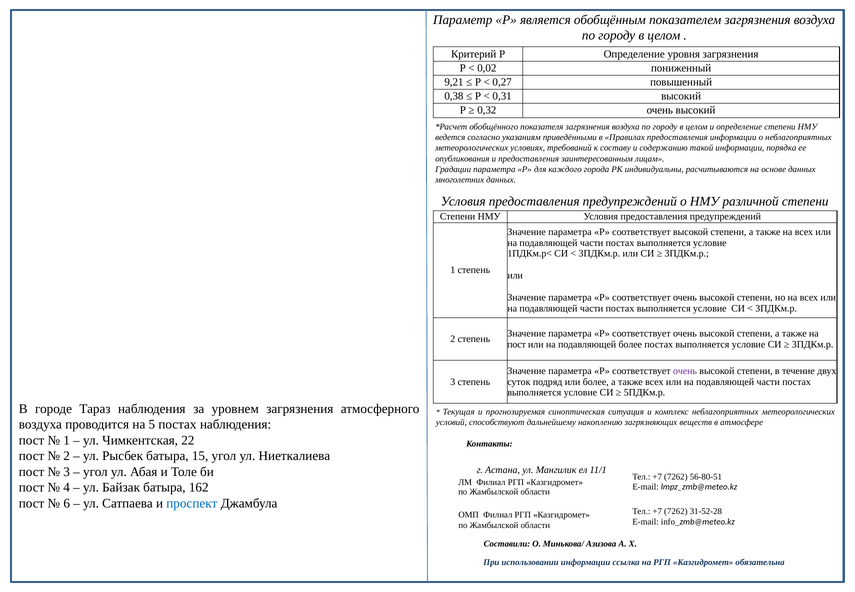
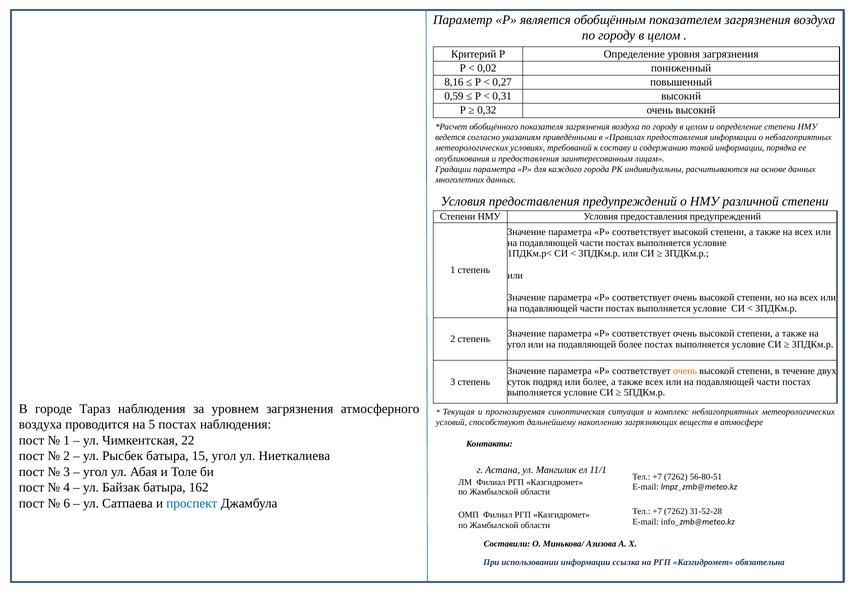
9,21: 9,21 -> 8,16 (454, 82)
0,38: 0,38 -> 0,59 (454, 96)
пост: пост -> угол (517, 344)
очень colour: purple -> orange (685, 371)
